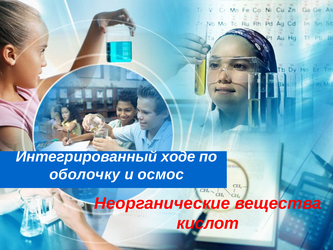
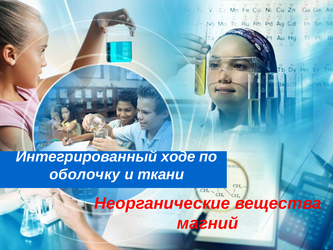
осмос: осмос -> ткани (161, 174)
кислот: кислот -> магний (208, 223)
